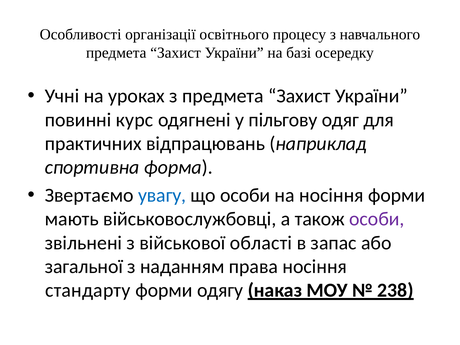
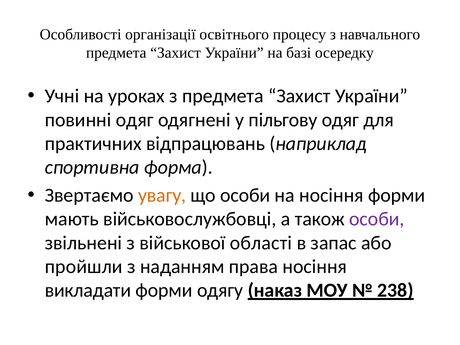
повинні курс: курс -> одяг (135, 120)
увагу colour: blue -> orange (162, 195)
загальної: загальної -> пройшли (84, 267)
стандарту: стандарту -> викладати (88, 290)
